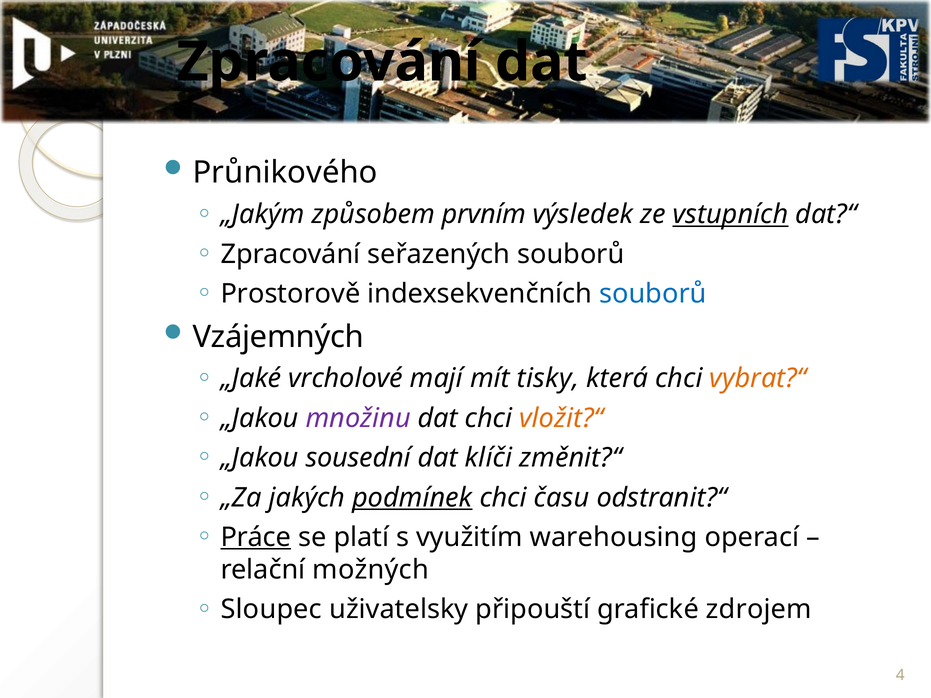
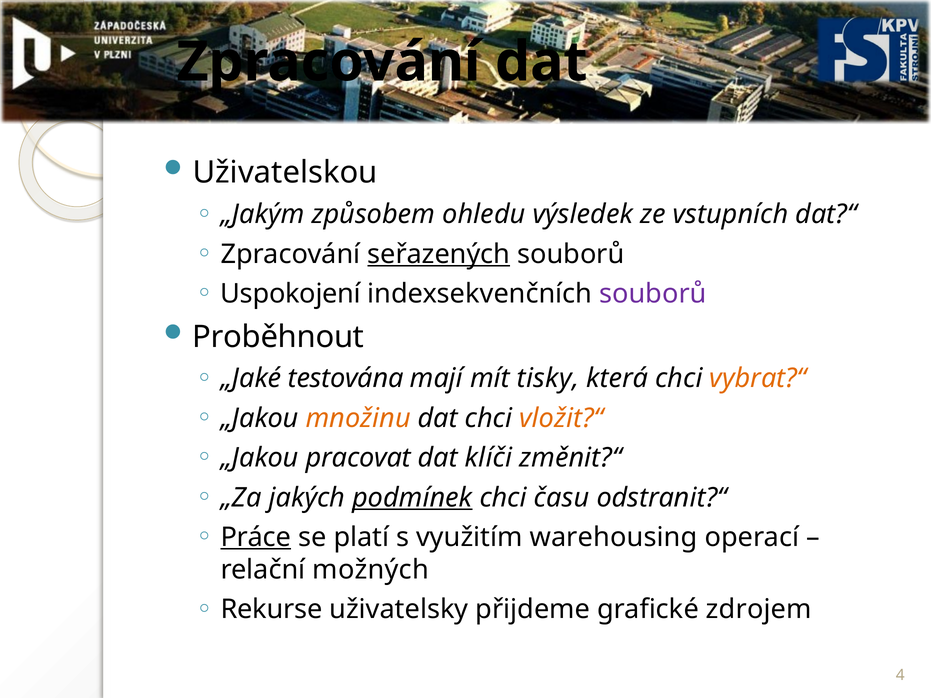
Průnikového: Průnikového -> Uživatelskou (285, 173)
prvním: prvním -> ohledu (484, 215)
vstupních underline: present -> none (731, 215)
seřazených underline: none -> present (439, 254)
Prostorově: Prostorově -> Uspokojení (291, 294)
souborů colour: blue -> purple (653, 294)
Vzájemných: Vzájemných -> Proběhnout (278, 337)
vrcholové: vrcholové -> testována (346, 379)
množinu colour: purple -> orange (358, 418)
sousední: sousední -> pracovat (358, 458)
Sloupec: Sloupec -> Rekurse (271, 610)
připouští: připouští -> přijdeme (533, 610)
